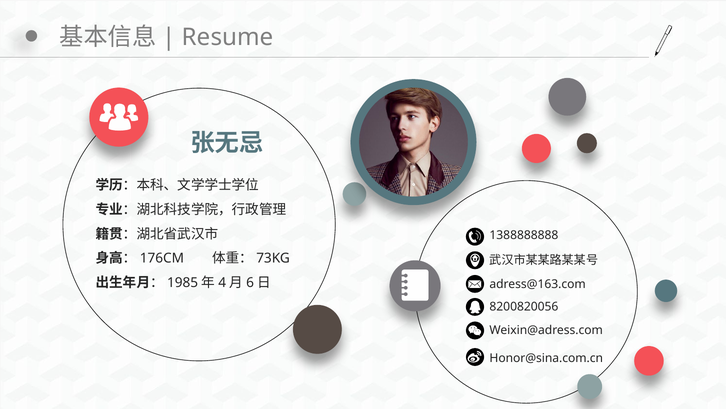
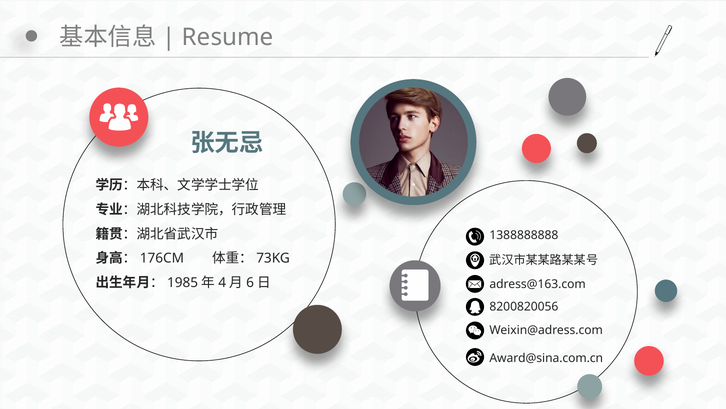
Honor@sina.com.cn: Honor@sina.com.cn -> Award@sina.com.cn (546, 358)
